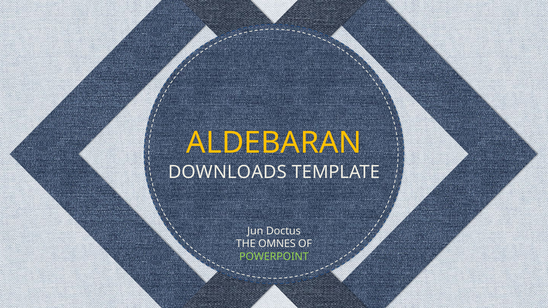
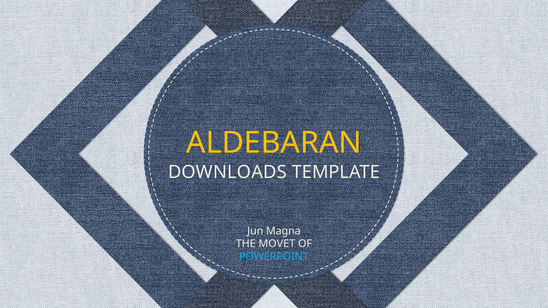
Doctus: Doctus -> Magna (283, 231)
OMNES: OMNES -> MOVET (277, 244)
POWERPOINT colour: light green -> light blue (274, 257)
